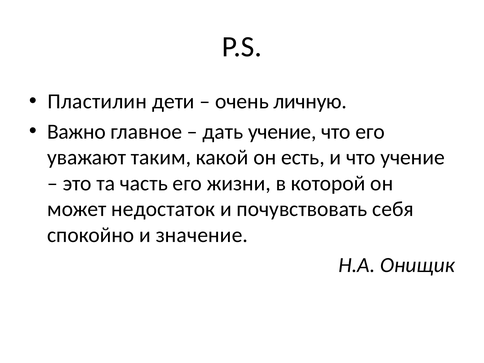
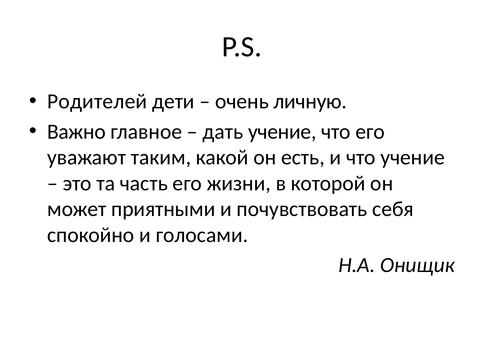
Пластилин: Пластилин -> Родителей (97, 102)
недостаток: недостаток -> приятными (163, 209)
значение: значение -> голосами (202, 235)
